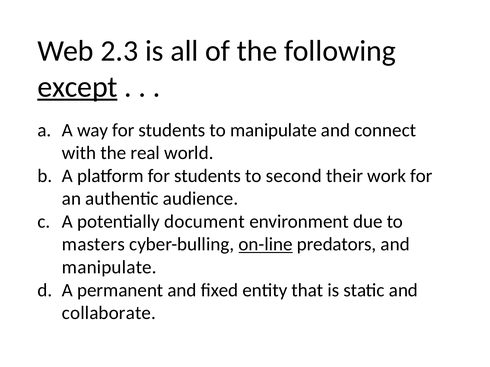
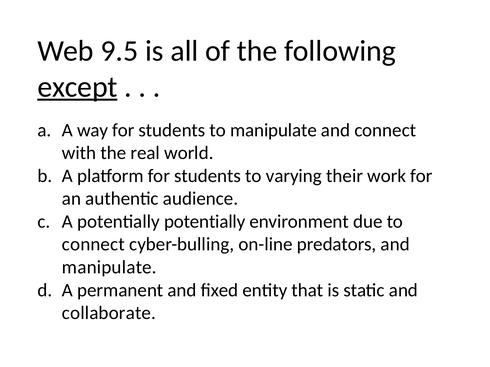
2.3: 2.3 -> 9.5 (119, 51)
second: second -> varying (294, 176)
potentially document: document -> potentially (205, 222)
masters: masters -> connect (93, 245)
on-line underline: present -> none (266, 245)
